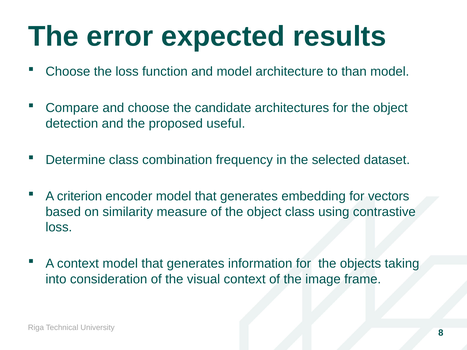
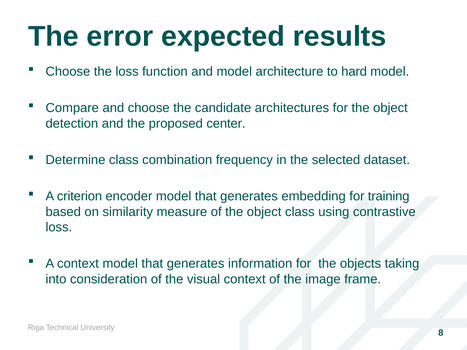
than: than -> hard (354, 72)
useful: useful -> center (226, 124)
vectors: vectors -> training (389, 196)
